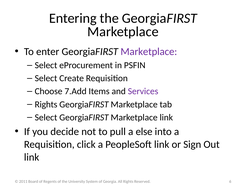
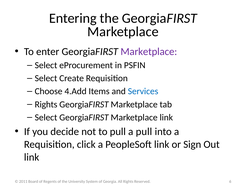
7.Add: 7.Add -> 4.Add (76, 91)
Services colour: purple -> blue (143, 91)
a else: else -> pull (144, 131)
